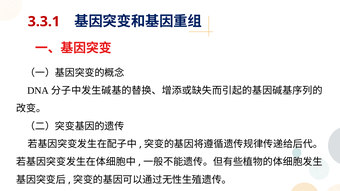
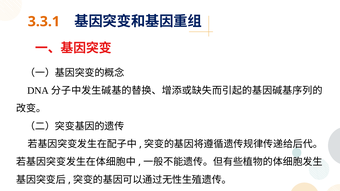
3.3.1 colour: red -> orange (44, 22)
